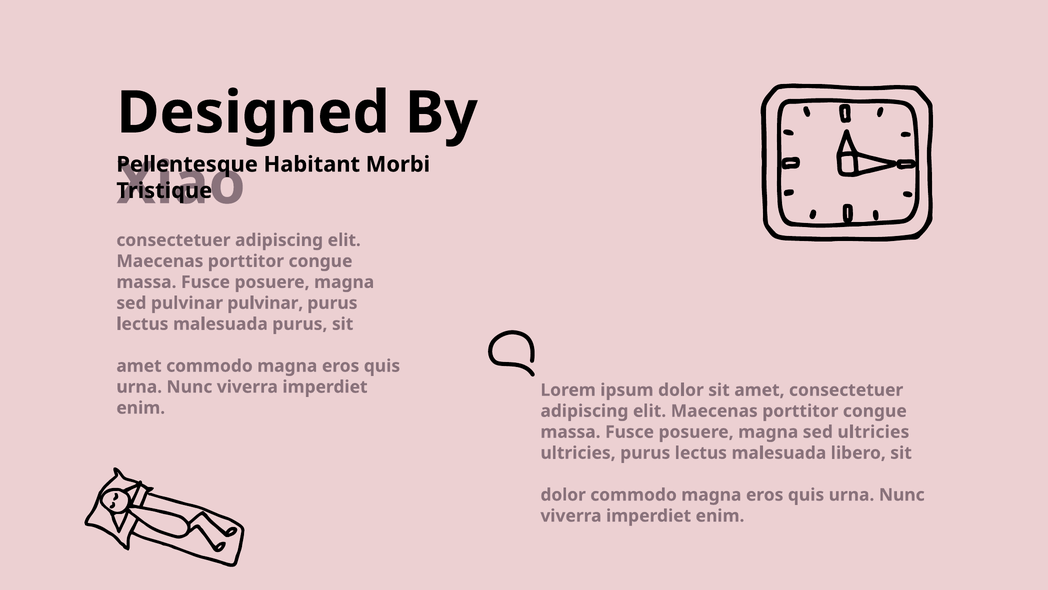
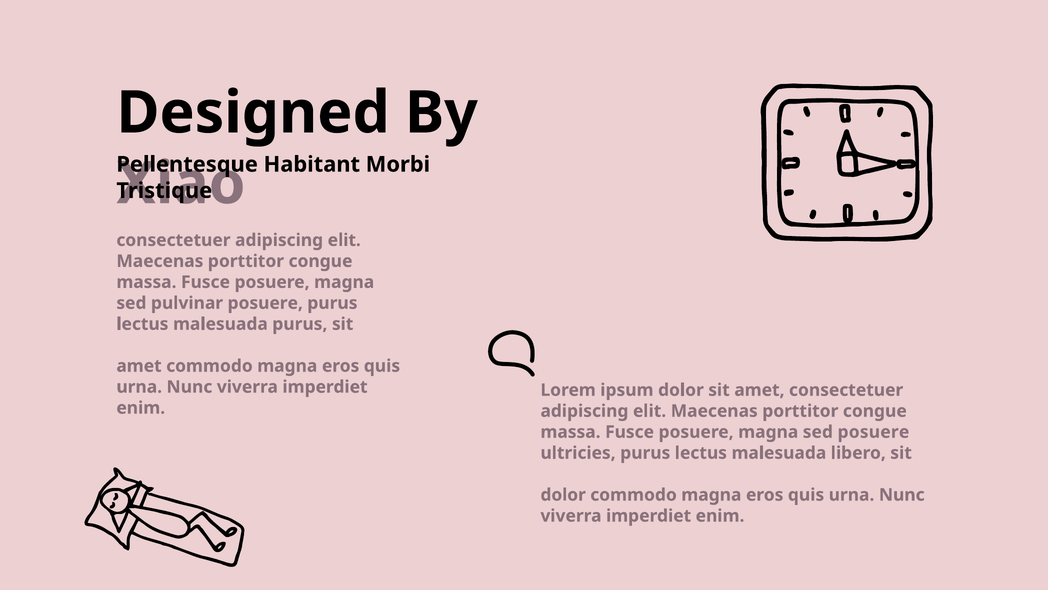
pulvinar pulvinar: pulvinar -> posuere (265, 303)
sed ultricies: ultricies -> posuere (873, 432)
